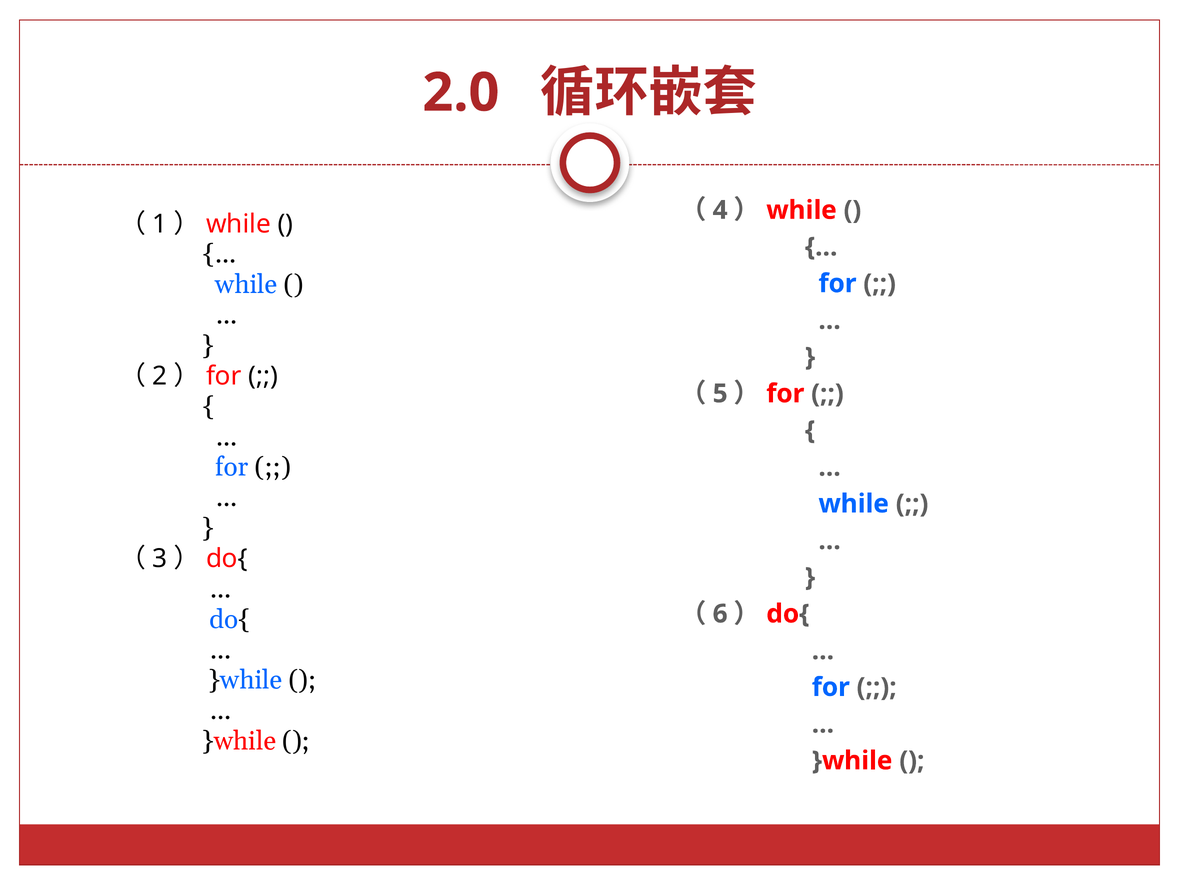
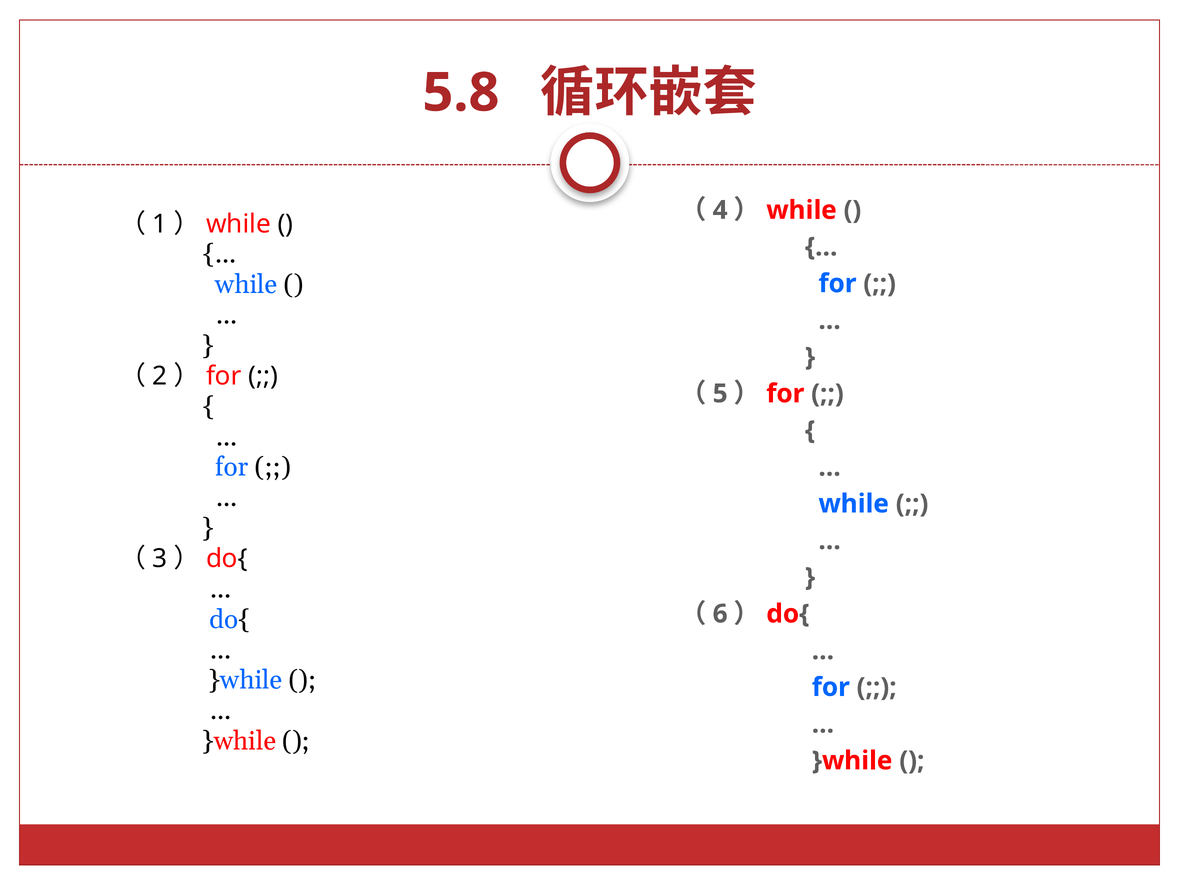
2.0: 2.0 -> 5.8 (461, 93)
